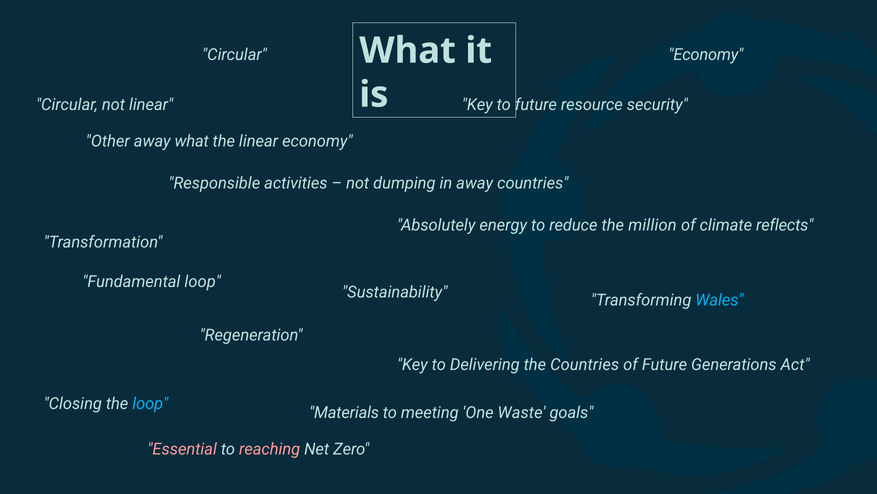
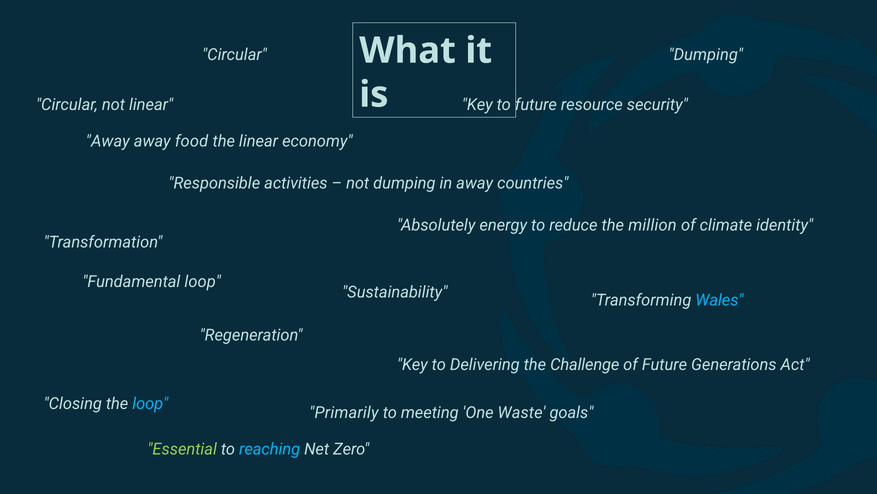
Economy: Economy -> Dumping (706, 55)
Other: Other -> Away (108, 141)
away what: what -> food (192, 141)
reflects: reflects -> identity (785, 225)
the Countries: Countries -> Challenge (585, 364)
Materials: Materials -> Primarily (344, 412)
Essential colour: pink -> light green (182, 449)
reaching colour: pink -> light blue (270, 449)
